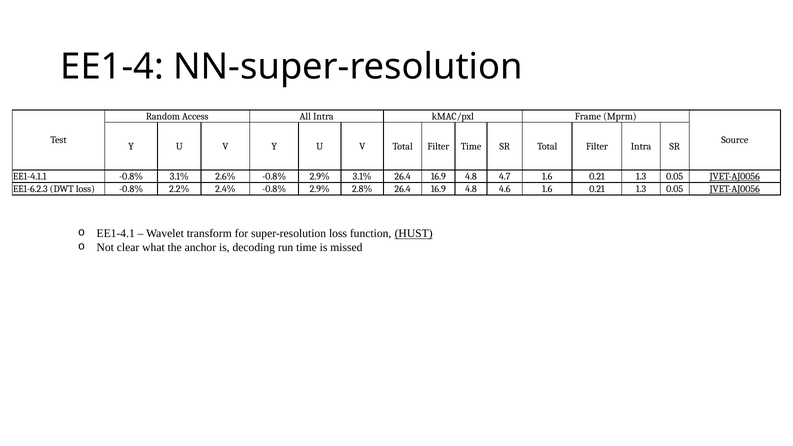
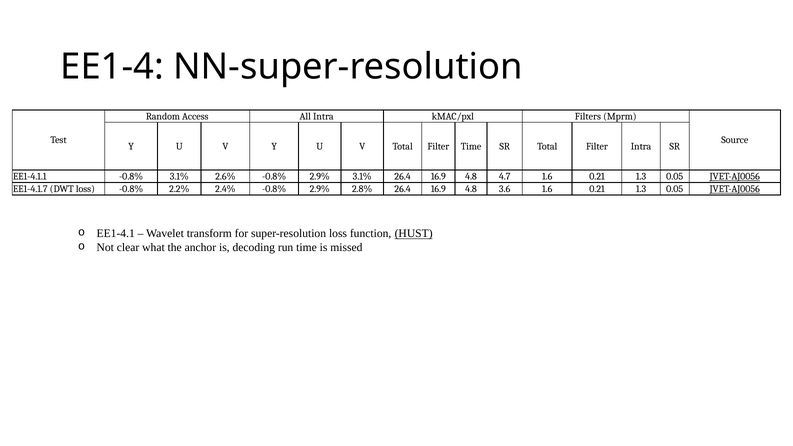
Frame: Frame -> Filters (588, 116)
EE1-6.2.3: EE1-6.2.3 -> EE1-4.1.7 (30, 189)
4.6: 4.6 -> 3.6 (505, 189)
